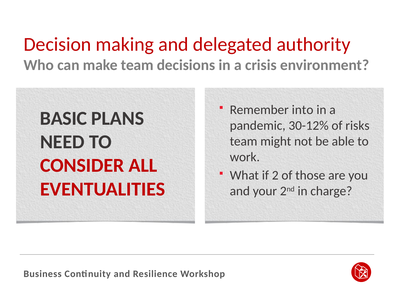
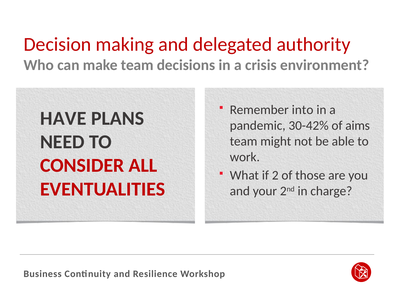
BASIC: BASIC -> HAVE (63, 118)
30-12%: 30-12% -> 30-42% (309, 126)
risks: risks -> aims (358, 126)
